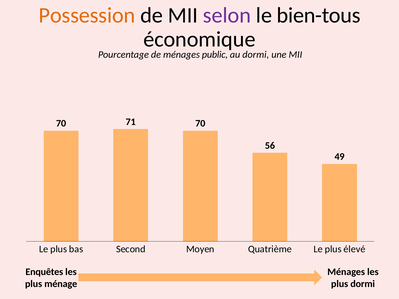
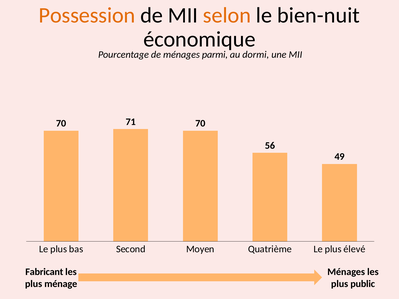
selon colour: purple -> orange (227, 15)
bien-tous: bien-tous -> bien-nuit (318, 15)
public: public -> parmi (215, 55)
Enquêtes: Enquêtes -> Fabricant (44, 272)
plus dormi: dormi -> public (363, 284)
